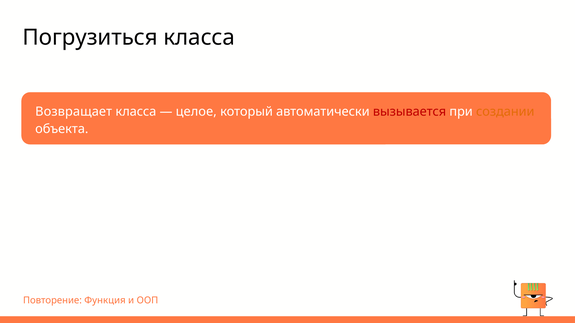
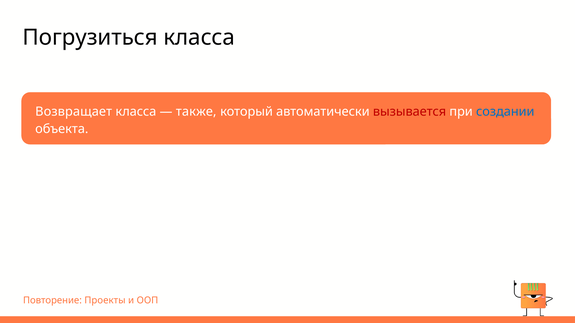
целое: целое -> также (196, 112)
создании colour: orange -> blue (505, 112)
Функция: Функция -> Проекты (105, 301)
